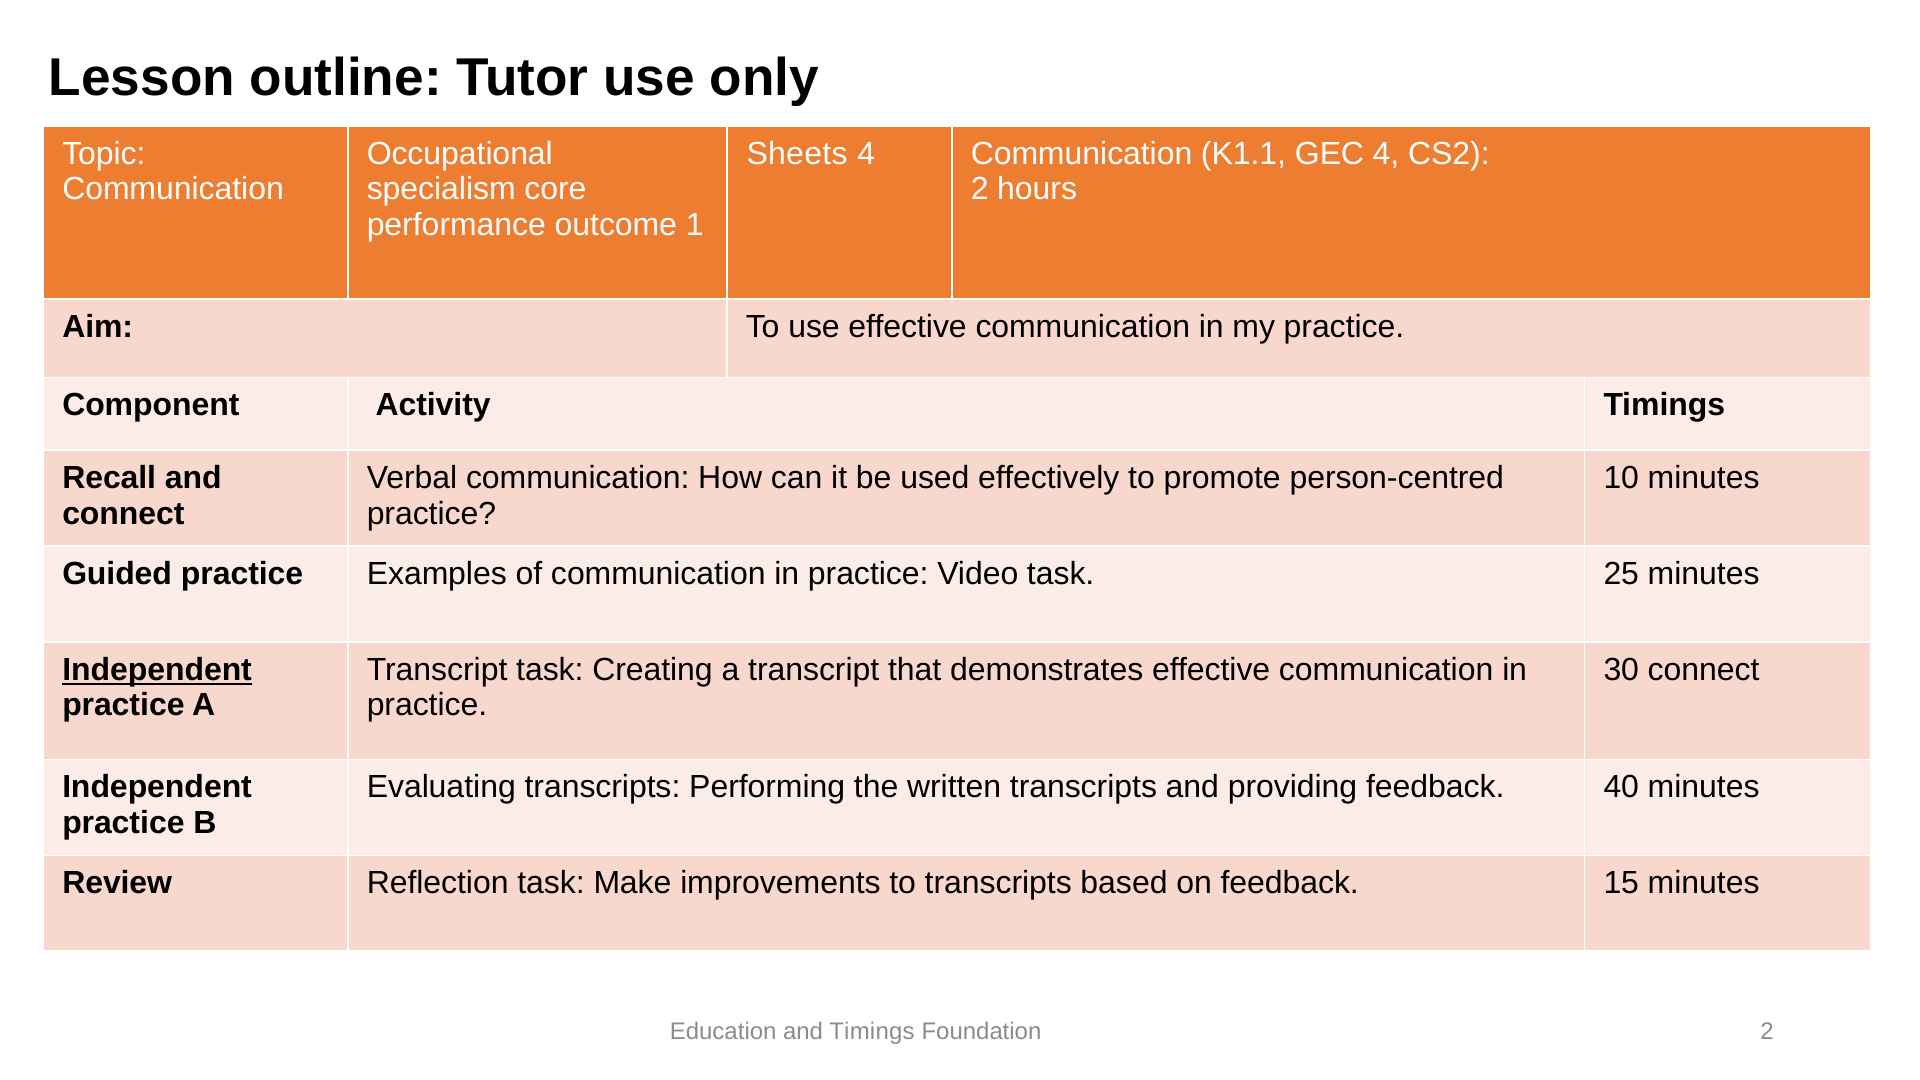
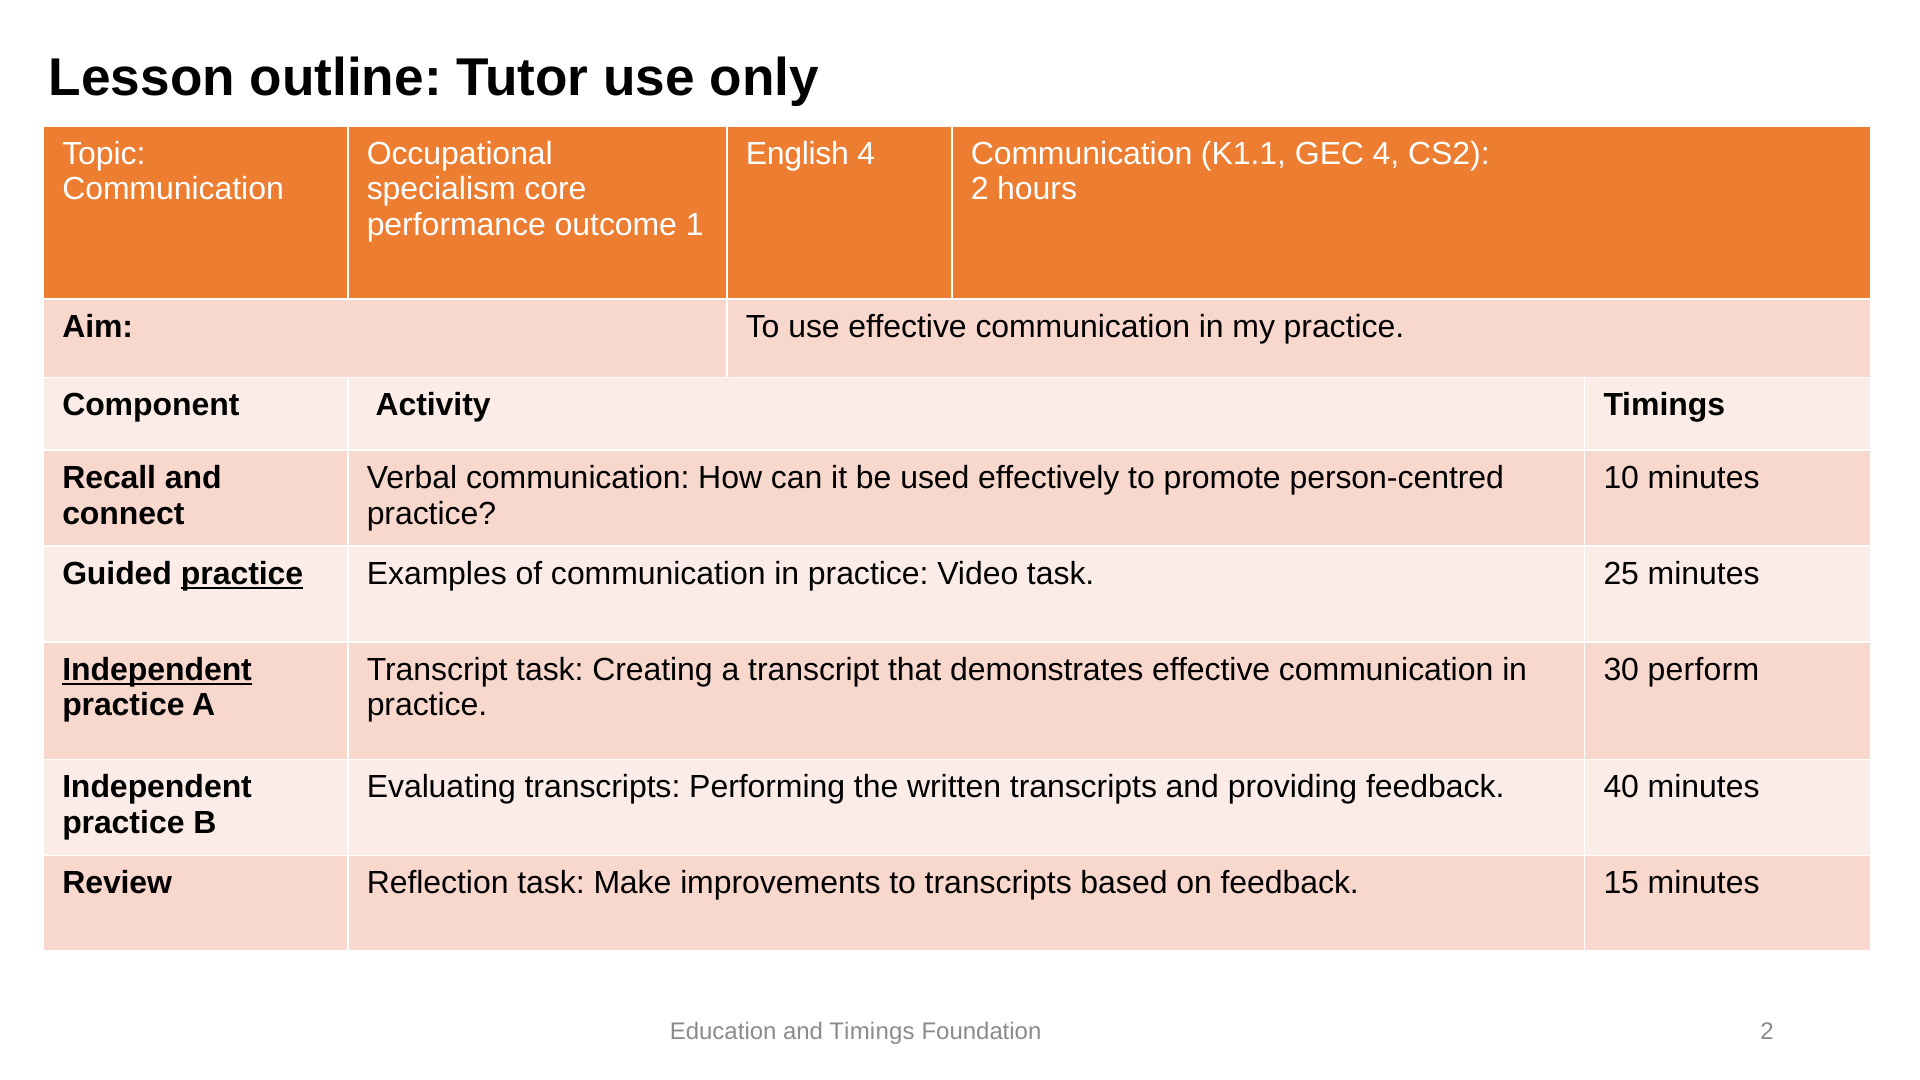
Sheets: Sheets -> English (797, 154)
practice underline: none -> present (242, 574)
30 connect: connect -> perform (1703, 670)
